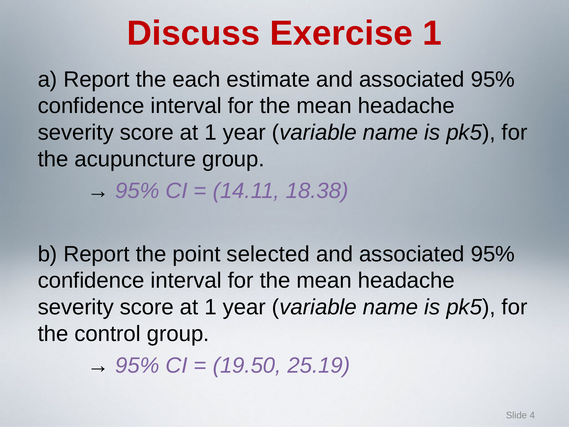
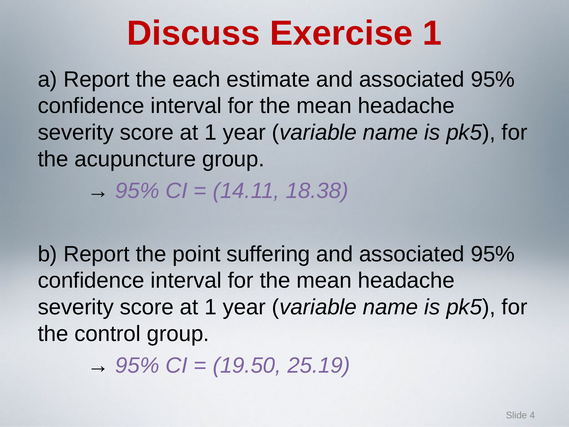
selected: selected -> suffering (268, 254)
